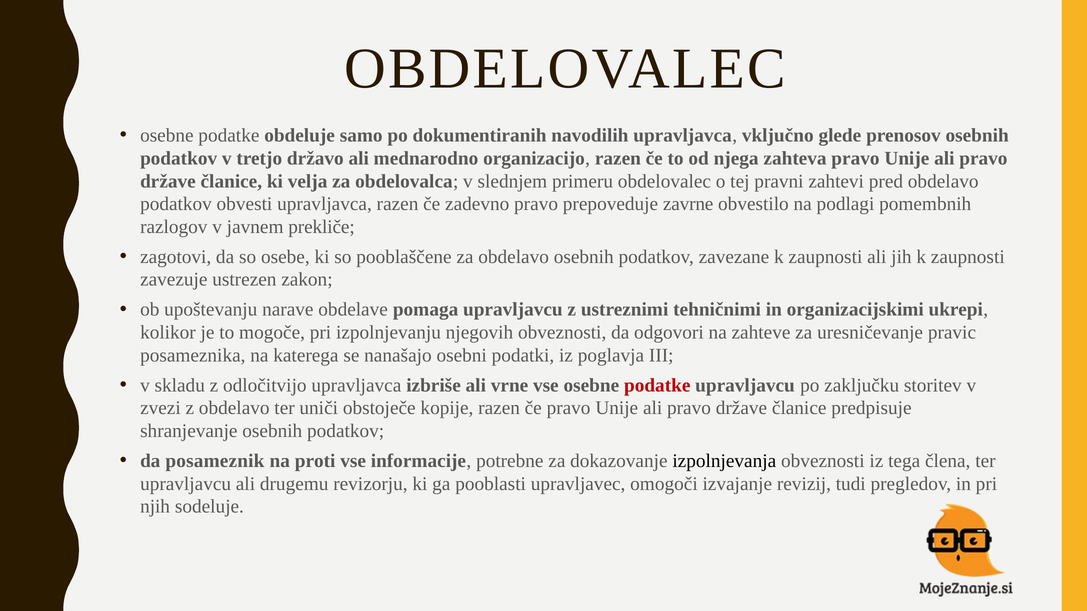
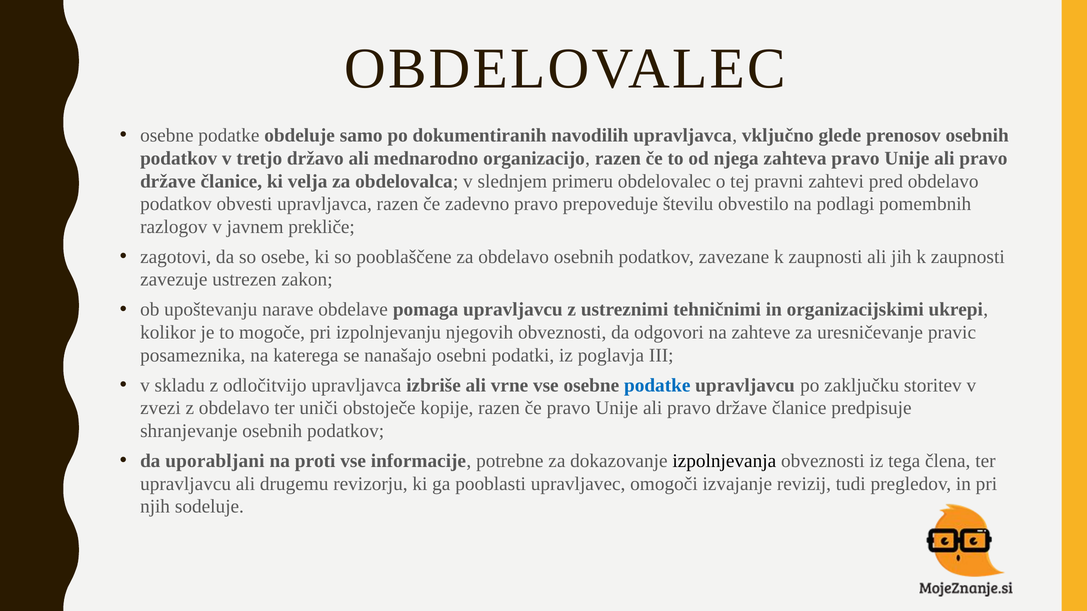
zavrne: zavrne -> številu (688, 204)
podatke colour: red -> blue (657, 386)
posameznik: posameznik -> uporabljani (215, 461)
